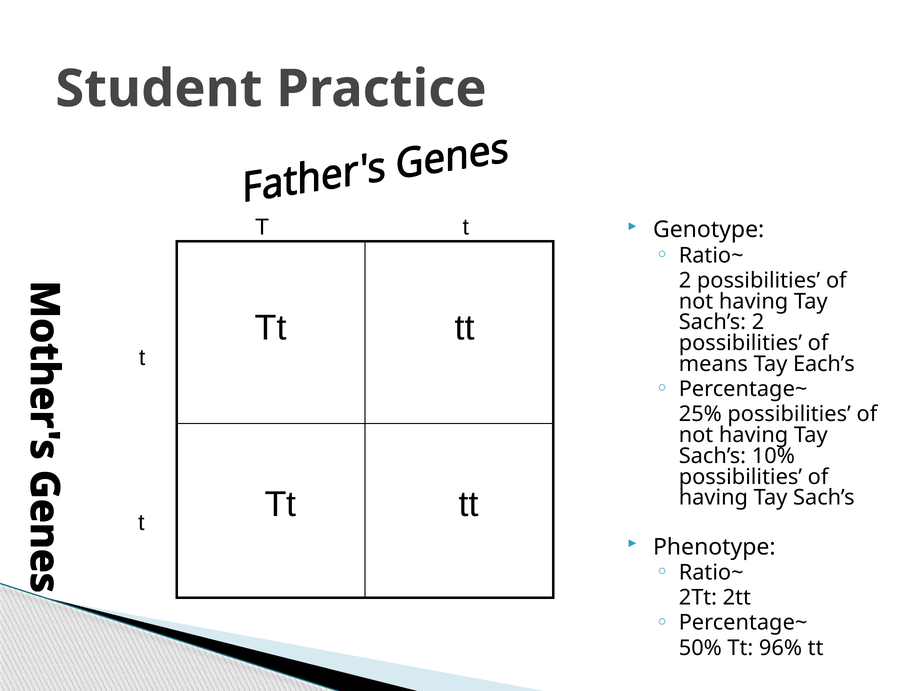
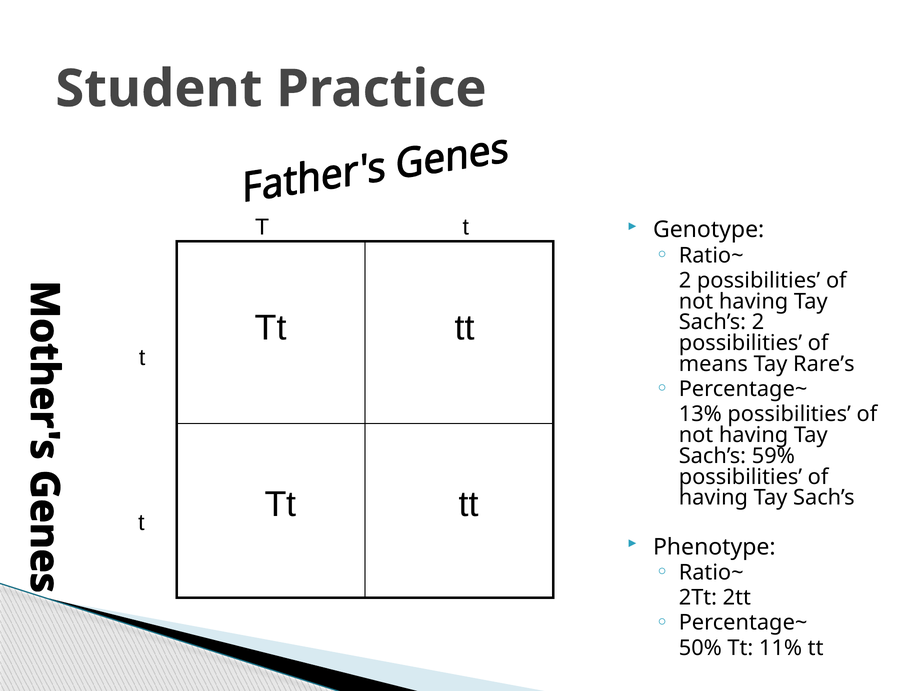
Each’s: Each’s -> Rare’s (824, 364)
25%: 25% -> 13% (700, 415)
10%: 10% -> 59% (773, 456)
96%: 96% -> 11% (781, 648)
